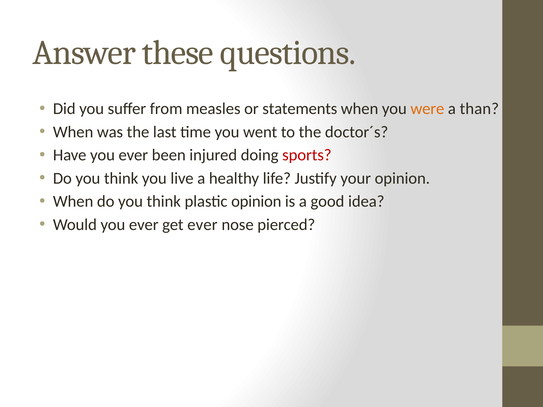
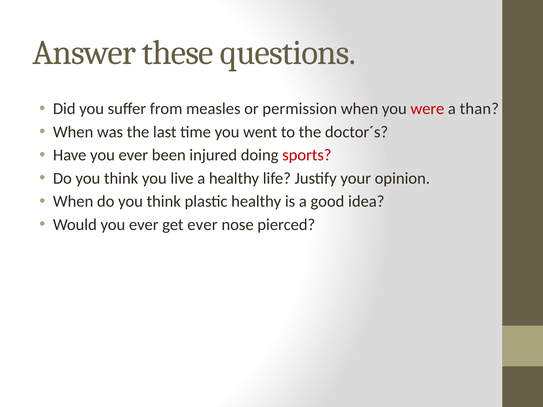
statements: statements -> permission (300, 109)
were colour: orange -> red (427, 109)
plastic opinion: opinion -> healthy (256, 202)
